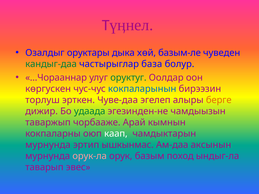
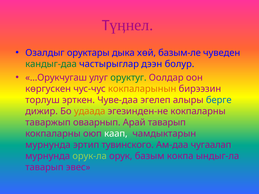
база: база -> дээн (152, 64)
…Чорааннар: …Чорааннар -> …Орукчугаш (56, 78)
кокпаларынын colour: blue -> orange (142, 89)
берге colour: orange -> blue (219, 100)
удаада colour: green -> orange (90, 111)
эгезинден-не чамдыызын: чамдыызын -> кокпаларны (198, 111)
чорбааже: чорбааже -> оваарнып (97, 122)
Арай кымнын: кымнын -> таварып (167, 122)
ышкынмас: ышкынмас -> тувинского (128, 145)
аксынын: аксынын -> чугаалап (211, 145)
орук-ла colour: pink -> light green (90, 156)
поход: поход -> кокпа (180, 156)
